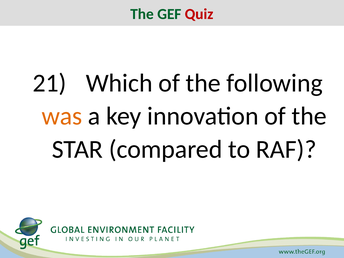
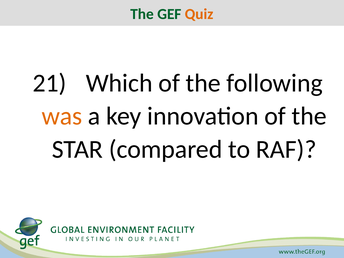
Quiz colour: red -> orange (199, 14)
